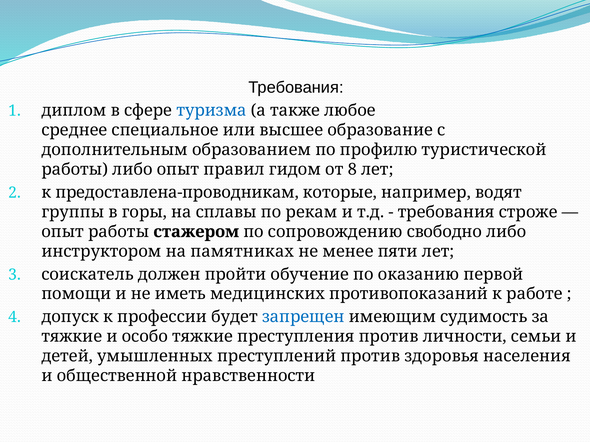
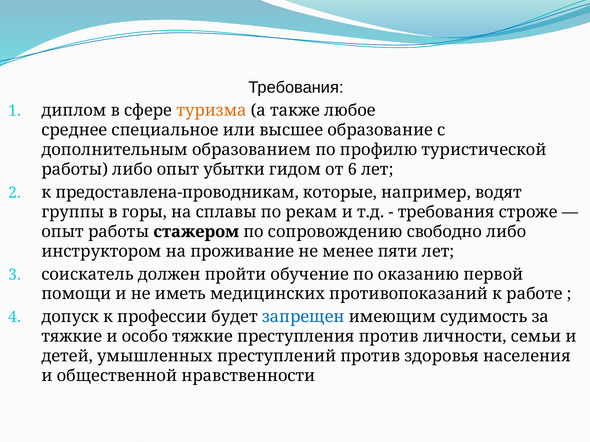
туризма colour: blue -> orange (212, 111)
правил: правил -> убытки (234, 170)
8: 8 -> 6 (352, 170)
памятниках: памятниках -> проживание (242, 252)
